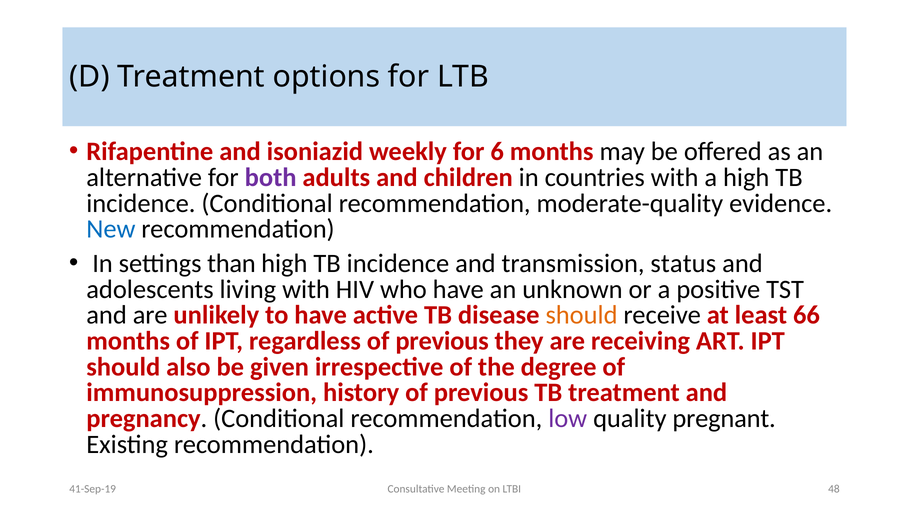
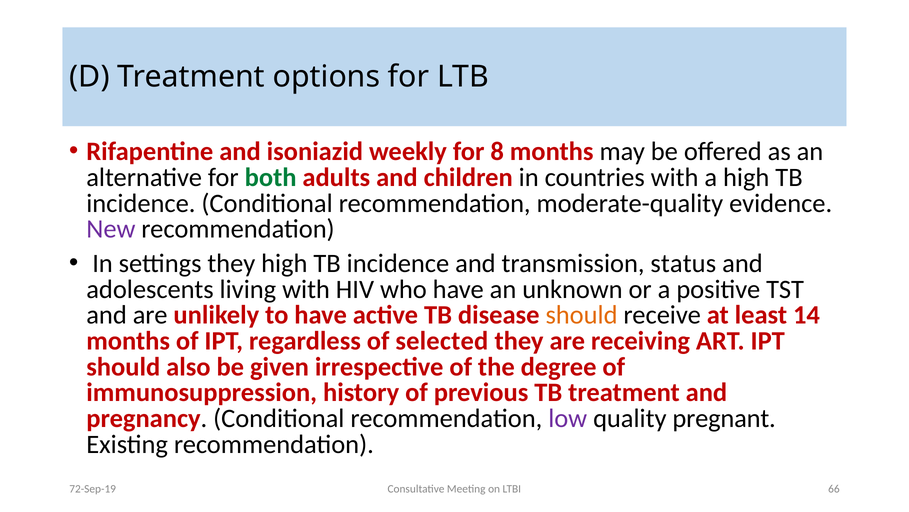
6: 6 -> 8 (497, 151)
both colour: purple -> green (271, 177)
New colour: blue -> purple (111, 229)
settings than: than -> they (231, 263)
66: 66 -> 14 (806, 315)
regardless of previous: previous -> selected (442, 340)
48: 48 -> 66 (834, 488)
41-Sep-19: 41-Sep-19 -> 72-Sep-19 (93, 488)
